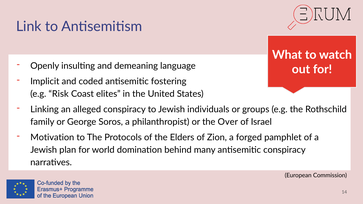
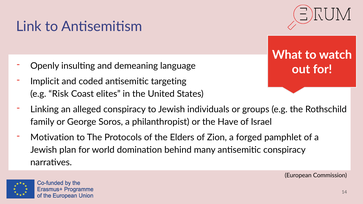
fostering: fostering -> targeting (169, 81)
Over: Over -> Have (228, 122)
